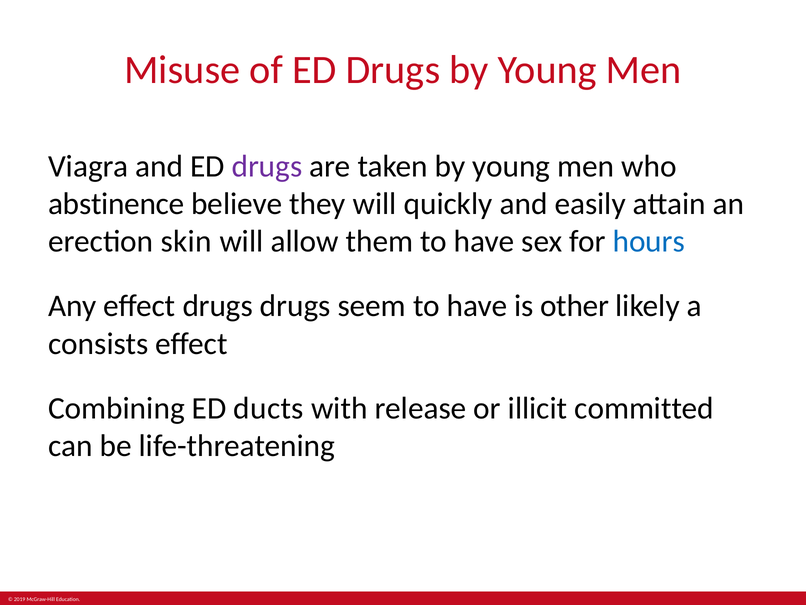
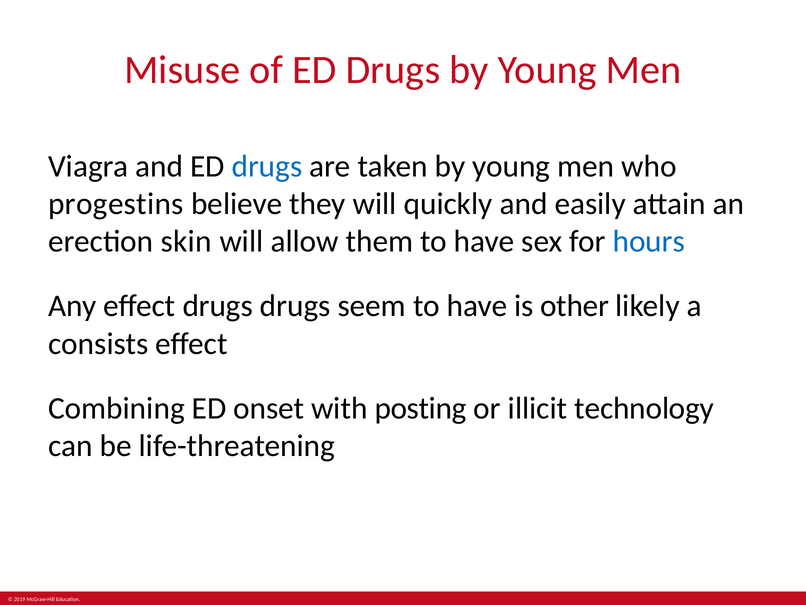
drugs colour: purple -> blue (267, 166)
abstinence: abstinence -> progestins (116, 204)
ducts: ducts -> onset (269, 408)
release: release -> posting (421, 408)
committed: committed -> technology (644, 408)
